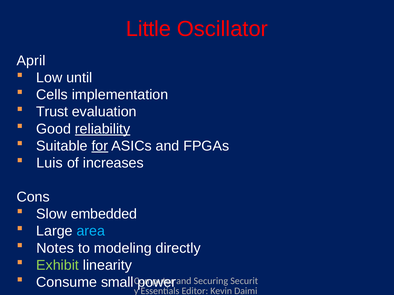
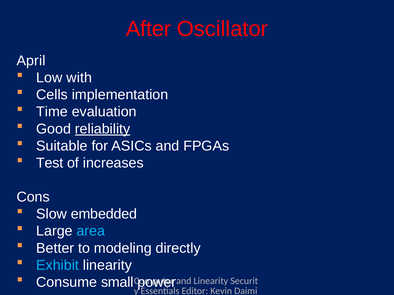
Little: Little -> After (148, 29)
until: until -> with (79, 78)
Trust: Trust -> Time (52, 112)
for underline: present -> none (100, 146)
Luis: Luis -> Test (50, 163)
Notes: Notes -> Better (55, 249)
Exhibit colour: light green -> light blue (58, 266)
and Securing: Securing -> Linearity (211, 281)
